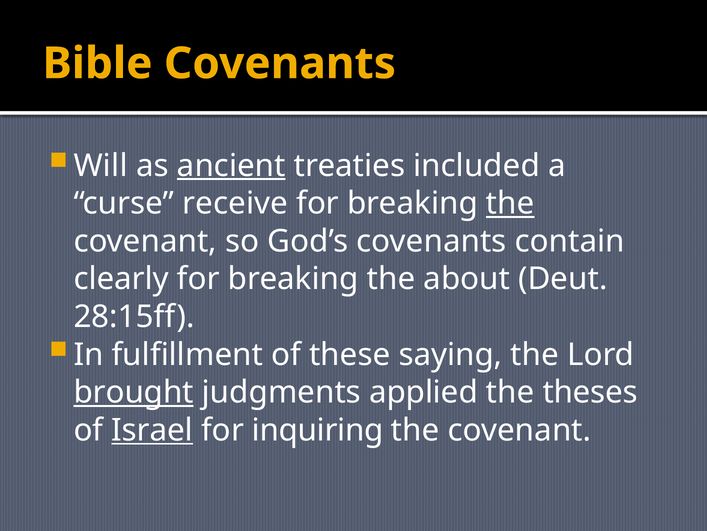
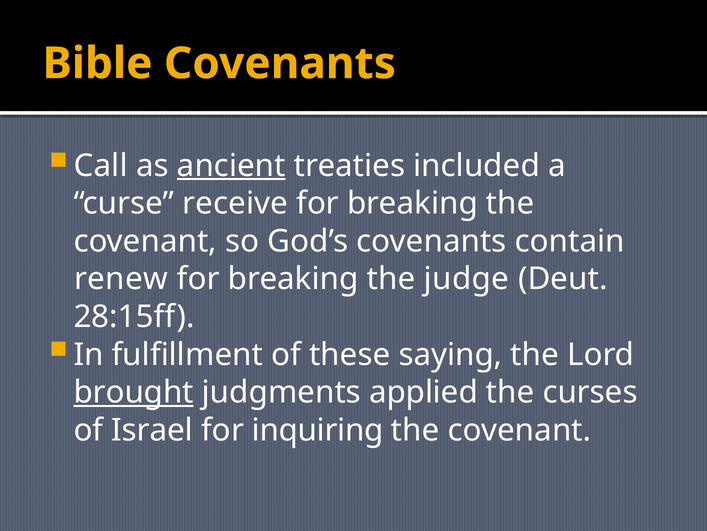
Will: Will -> Call (101, 165)
the underline: present -> none (510, 203)
clearly: clearly -> renew (121, 279)
about: about -> judge (467, 279)
theses: theses -> curses (590, 392)
Israel underline: present -> none (152, 430)
